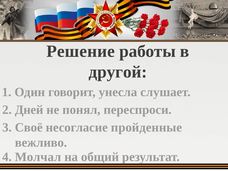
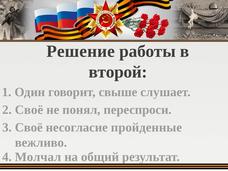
другой: другой -> второй (118, 72)
унесла: унесла -> свыше (118, 92)
2 Дней: Дней -> Своё (29, 110)
